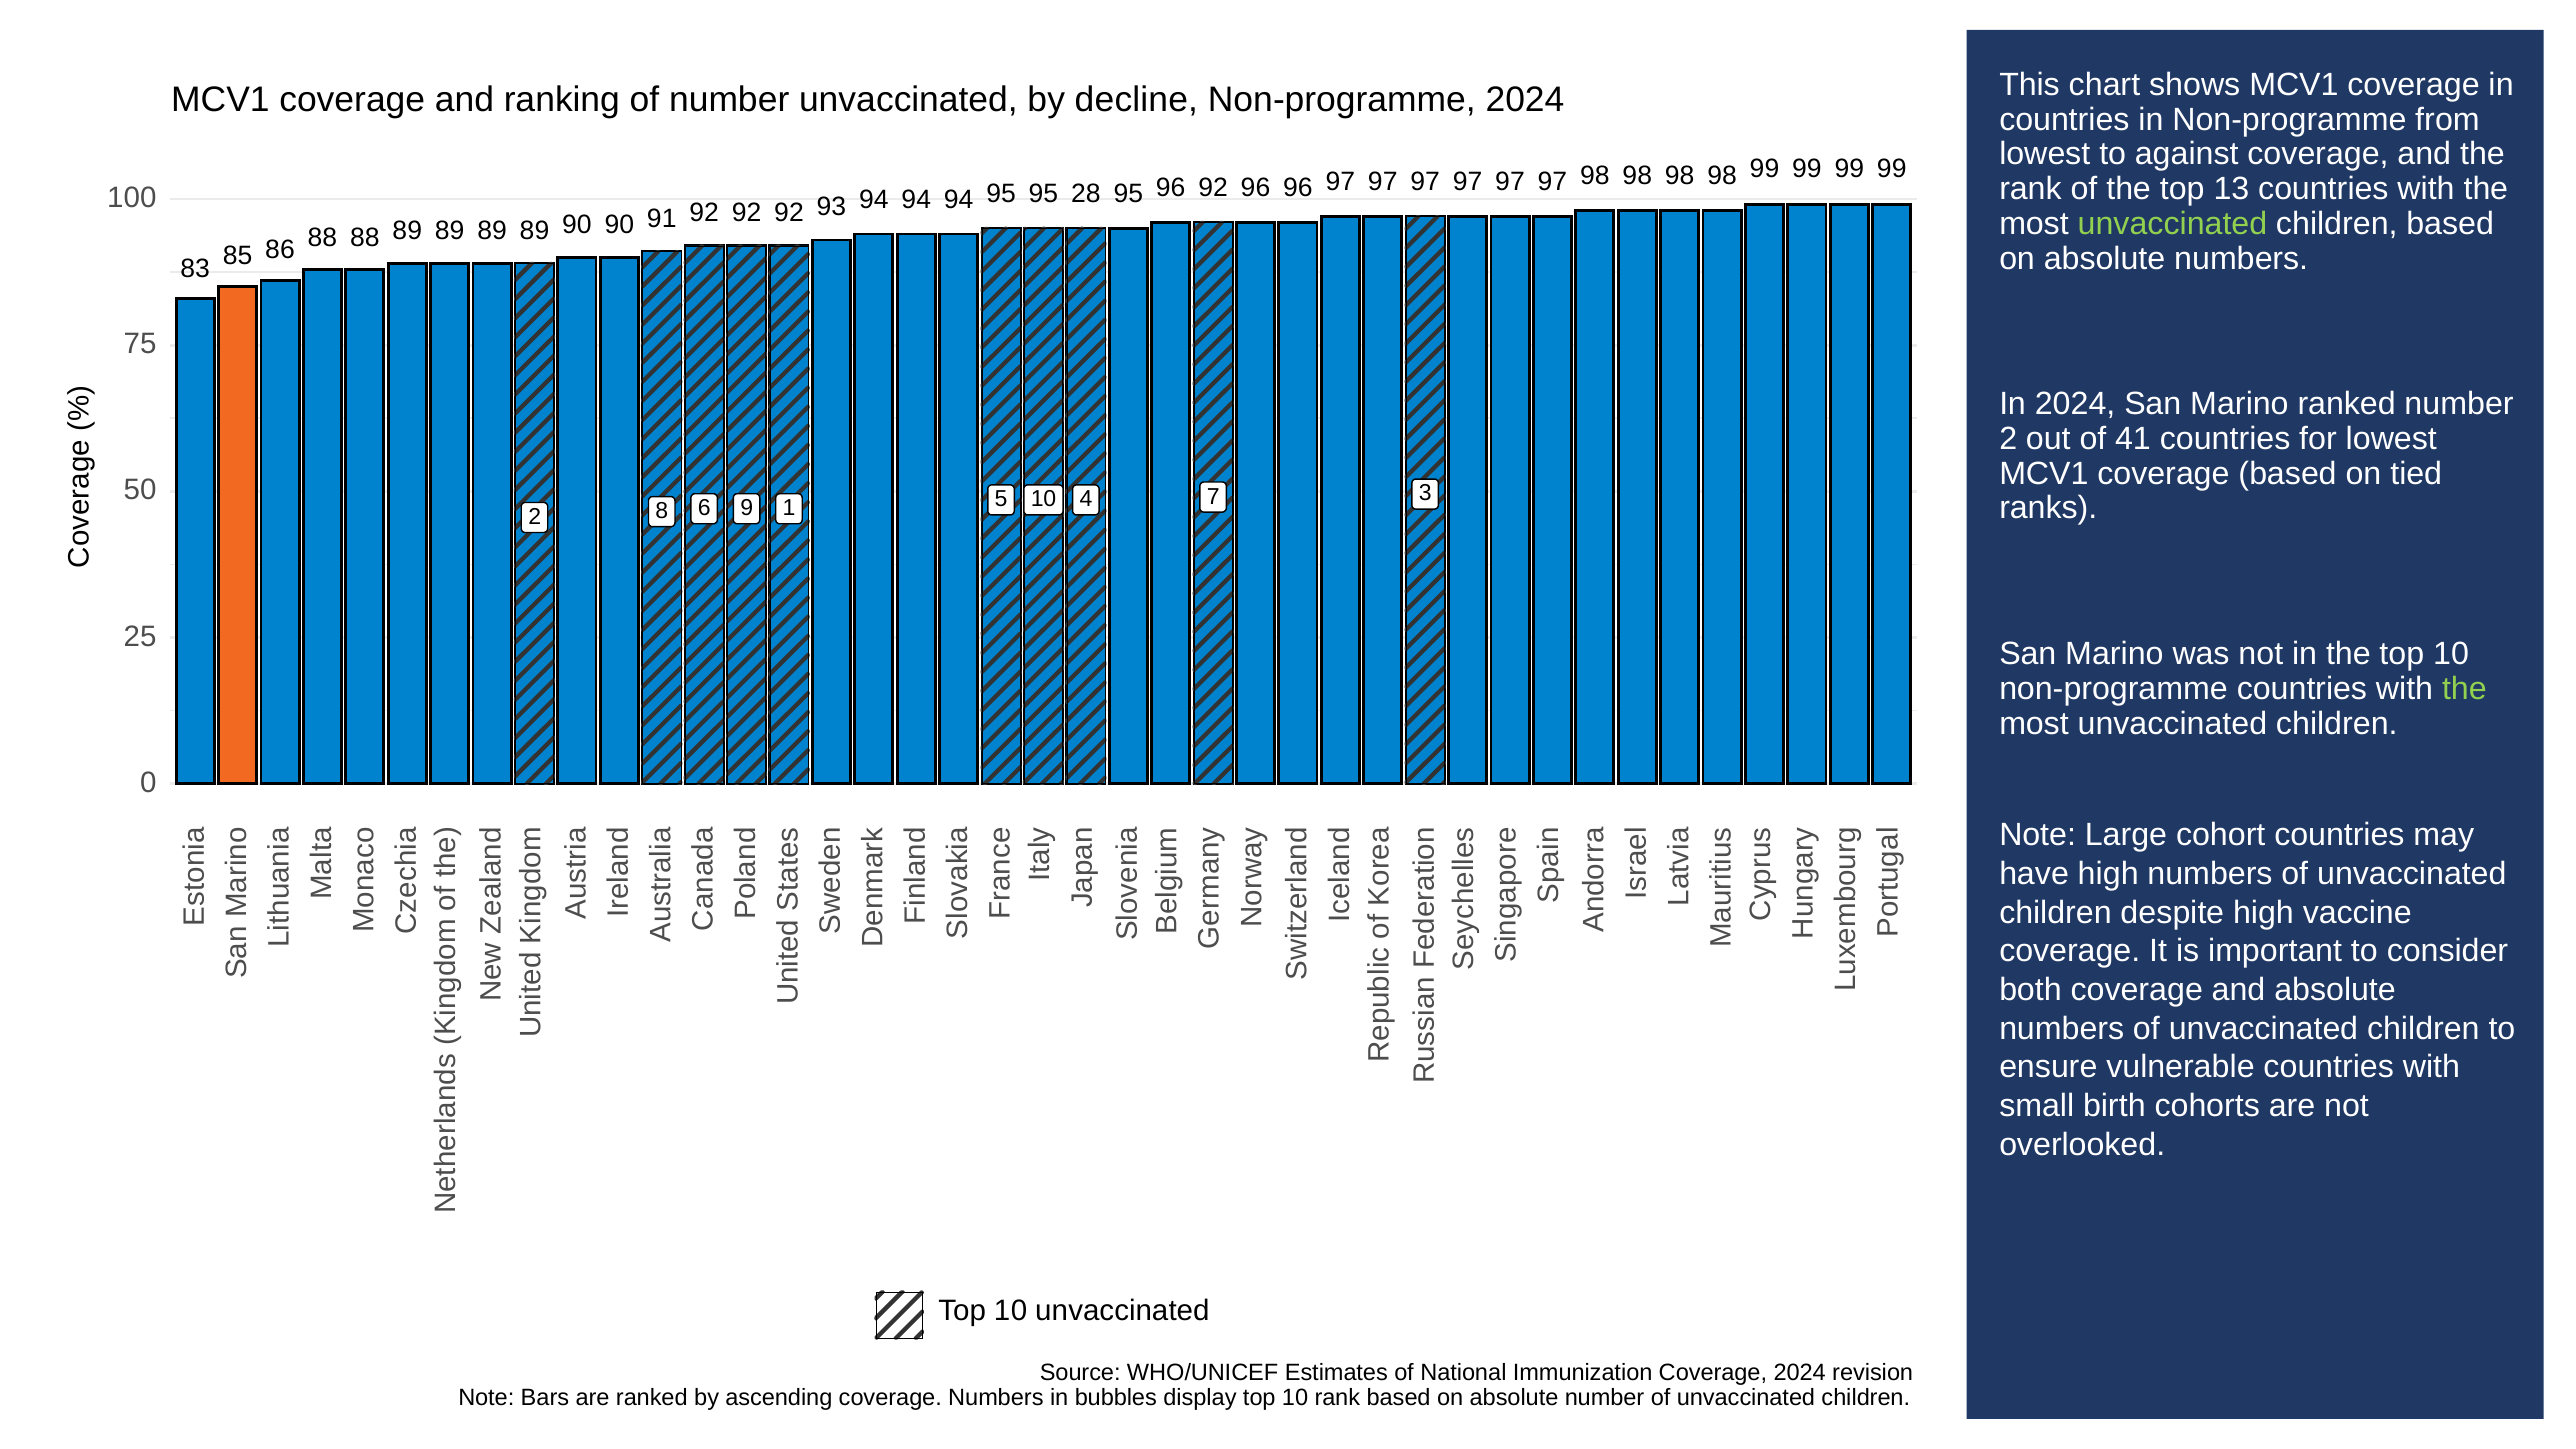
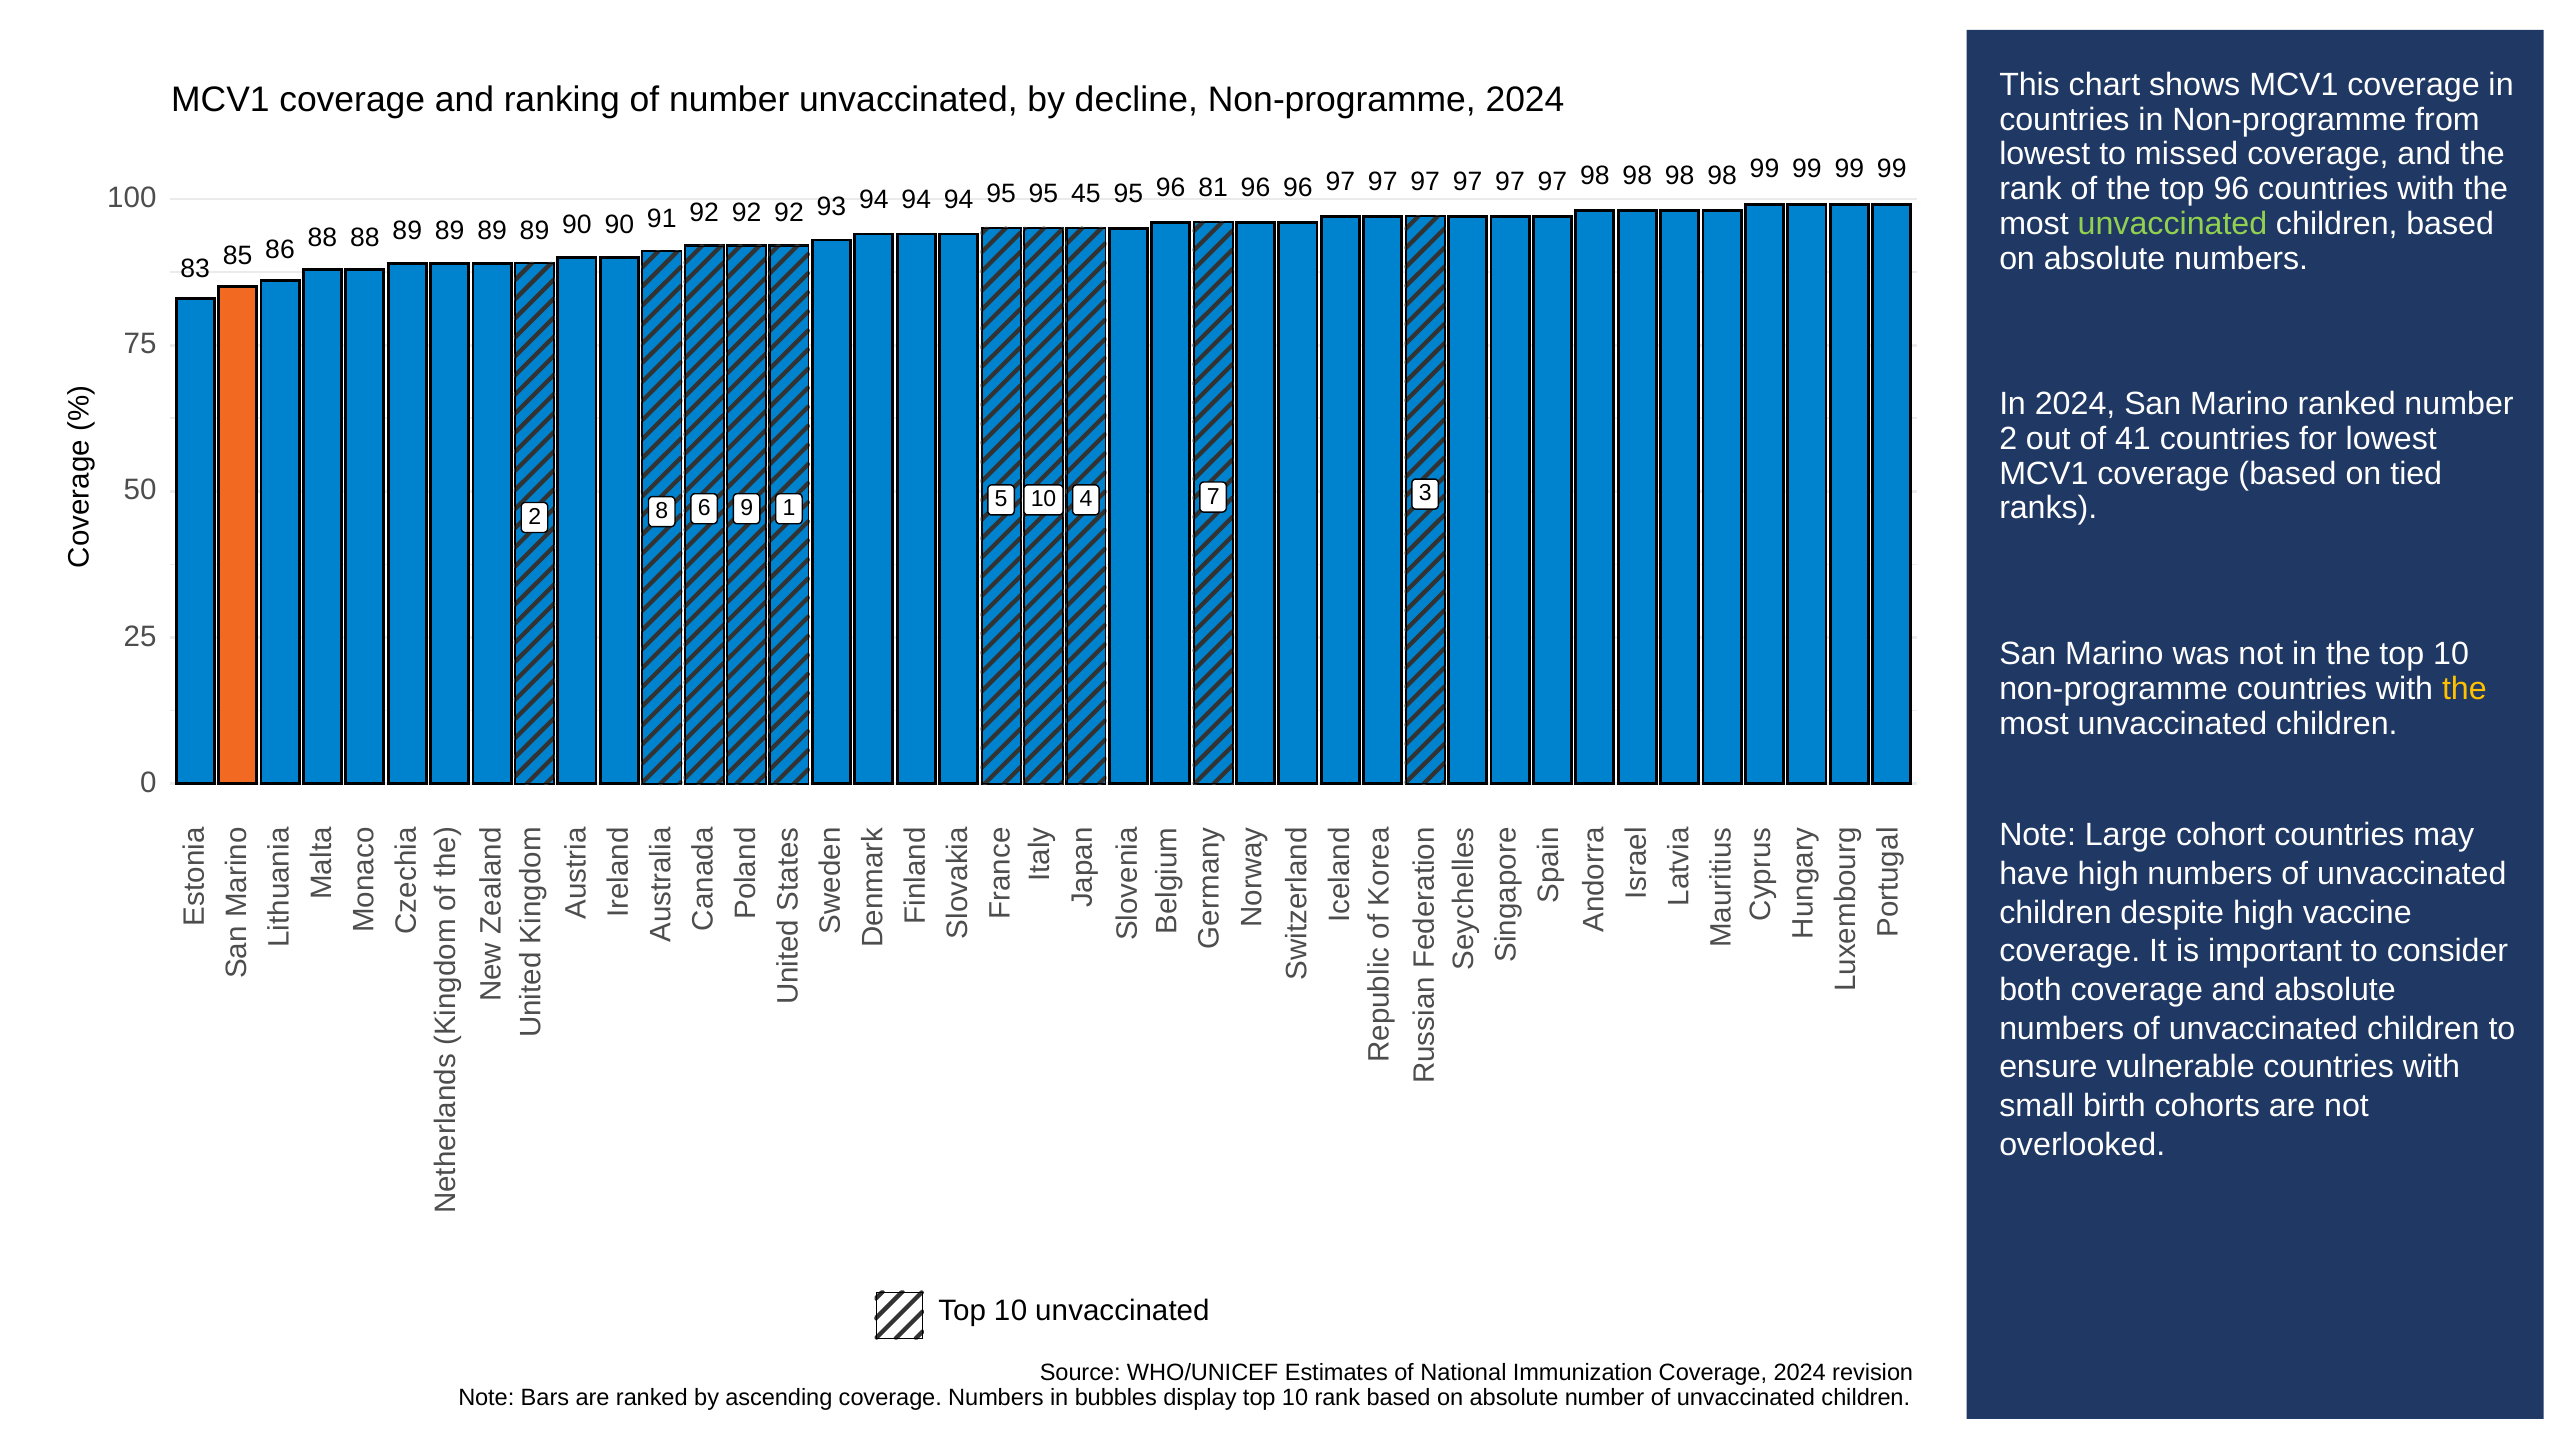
against: against -> missed (2187, 154)
top 13: 13 -> 96 (2231, 189)
95 92: 92 -> 81 (1213, 188)
28: 28 -> 45 (1086, 194)
the colour: light green -> yellow (2464, 689)
